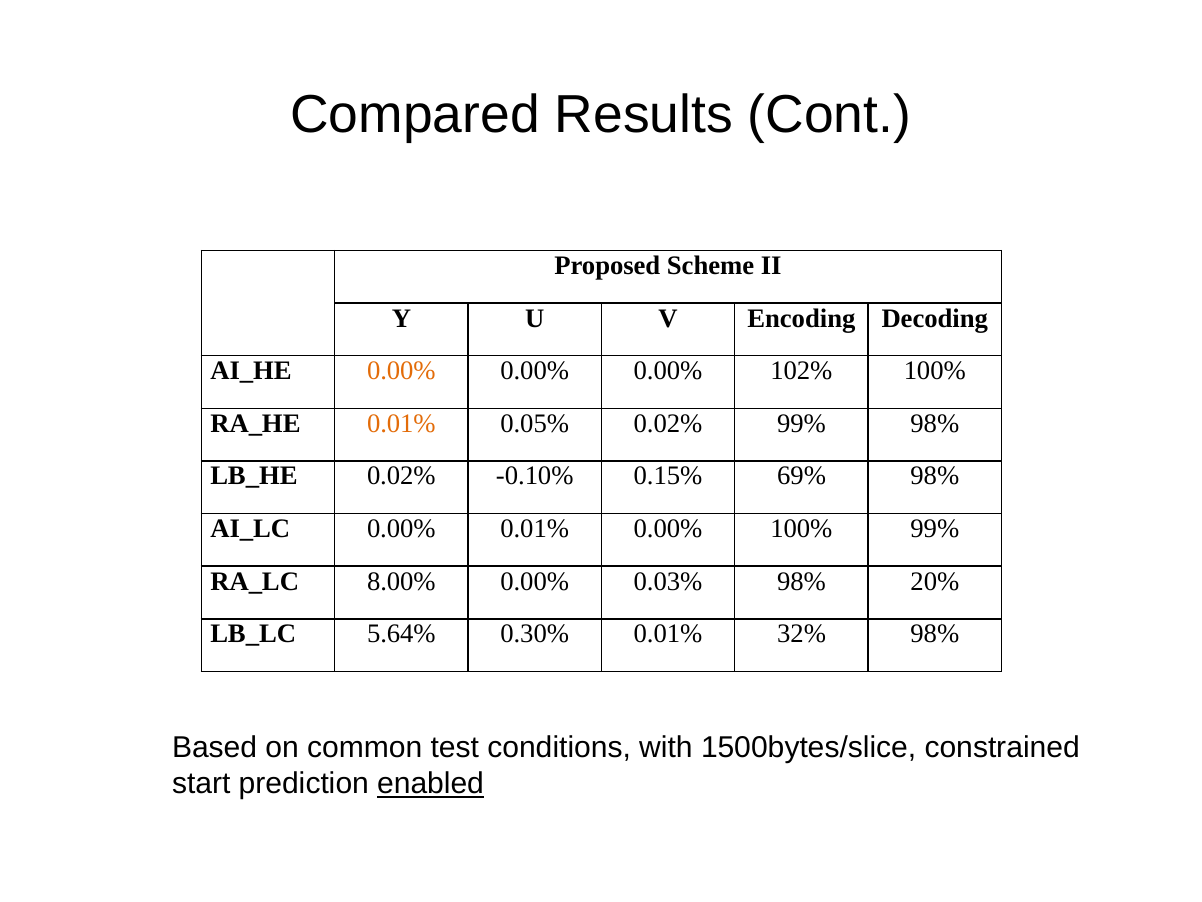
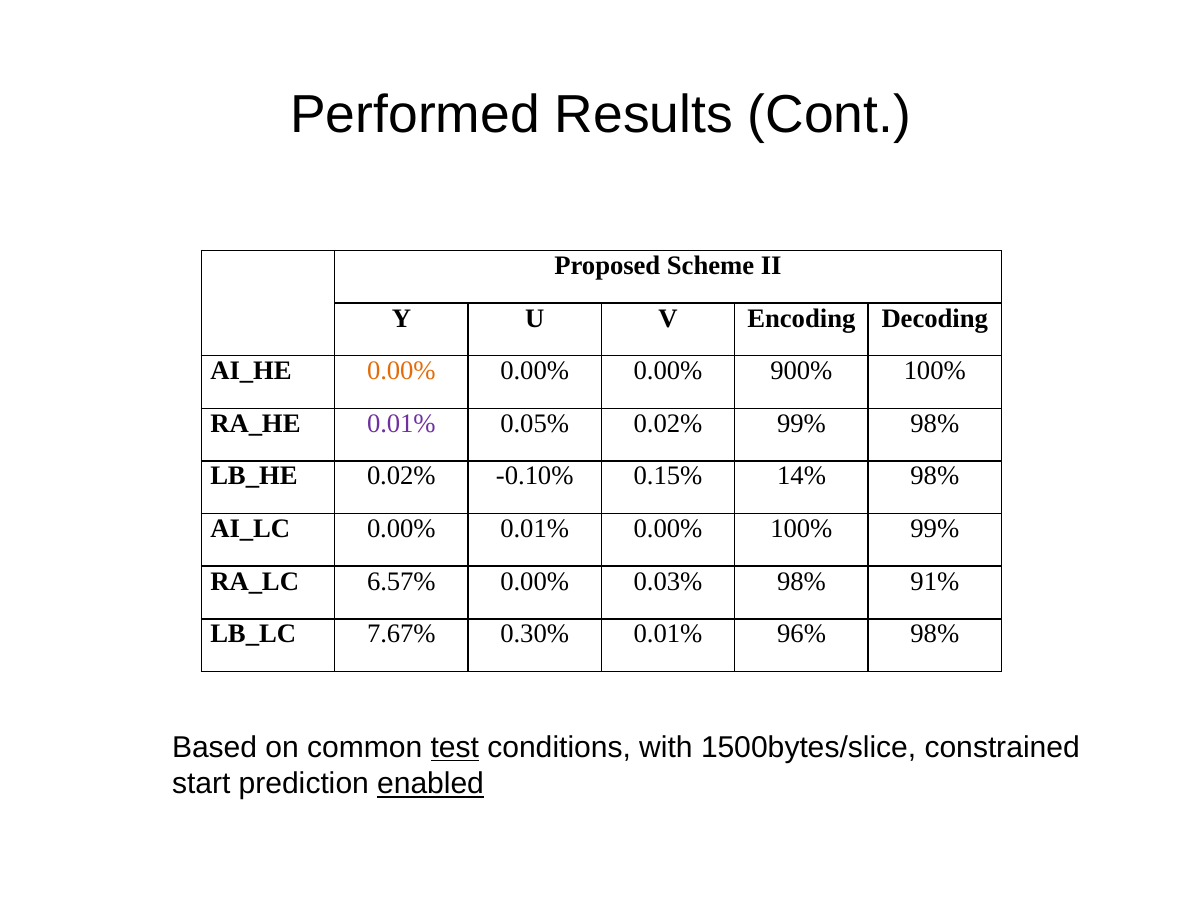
Compared: Compared -> Performed (415, 115)
102%: 102% -> 900% (801, 371)
0.01% colour: orange -> purple (401, 423)
69%: 69% -> 14% (802, 476)
8.00%: 8.00% -> 6.57% (401, 581)
20%: 20% -> 91% (935, 581)
5.64%: 5.64% -> 7.67% (401, 634)
32%: 32% -> 96% (802, 634)
test underline: none -> present (455, 747)
